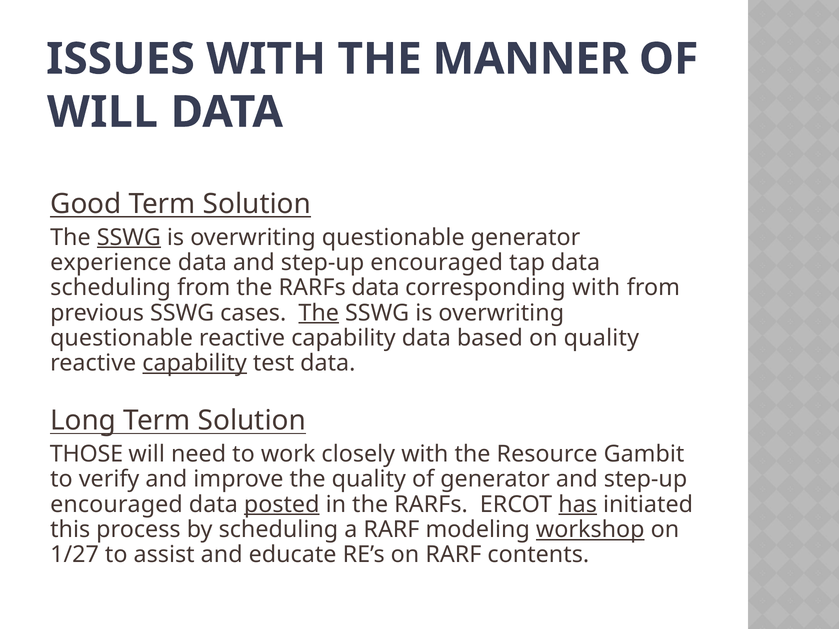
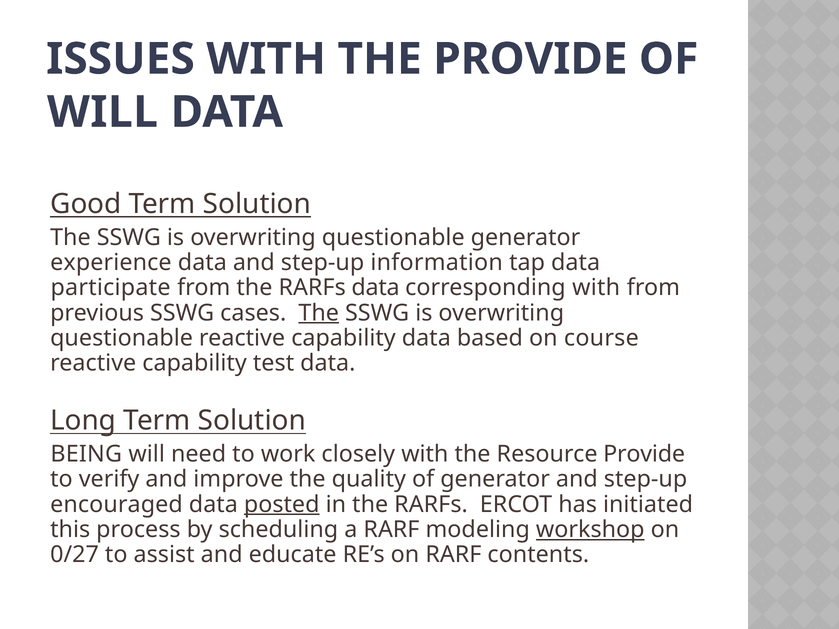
THE MANNER: MANNER -> PROVIDE (530, 59)
SSWG underline: present -> none (129, 237)
data and step-up encouraged: encouraged -> information (437, 263)
scheduling: scheduling -> participate (111, 288)
on quality: quality -> course (601, 338)
capability underline: present -> none (195, 363)
THOSE: THOSE -> BEING (86, 454)
Resource Gambit: Gambit -> Provide (644, 454)
has underline: present -> none (578, 505)
1/27: 1/27 -> 0/27 (75, 555)
